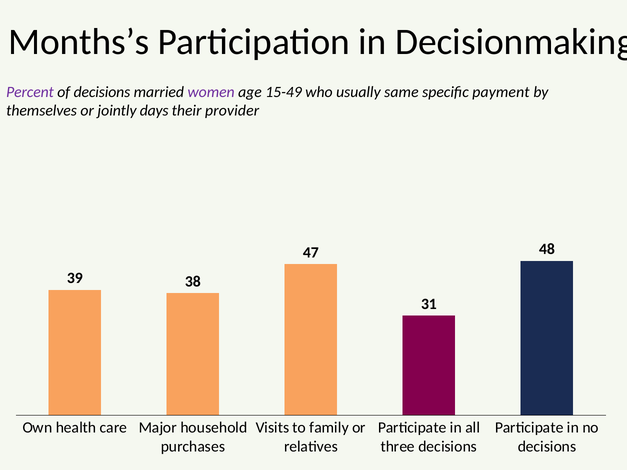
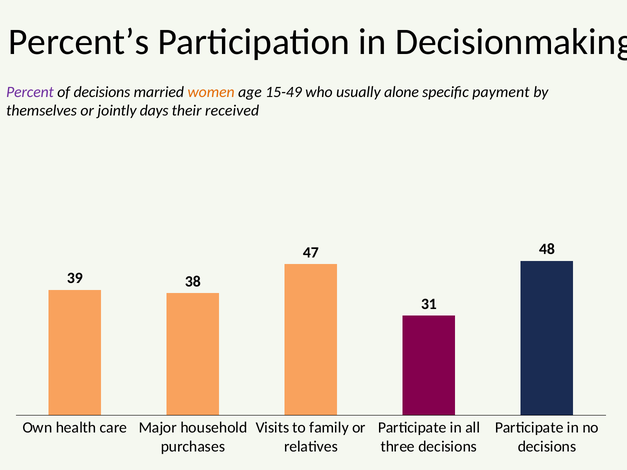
Months’s: Months’s -> Percent’s (79, 42)
women colour: purple -> orange (211, 92)
same: same -> alone (402, 92)
provider: provider -> received (232, 111)
